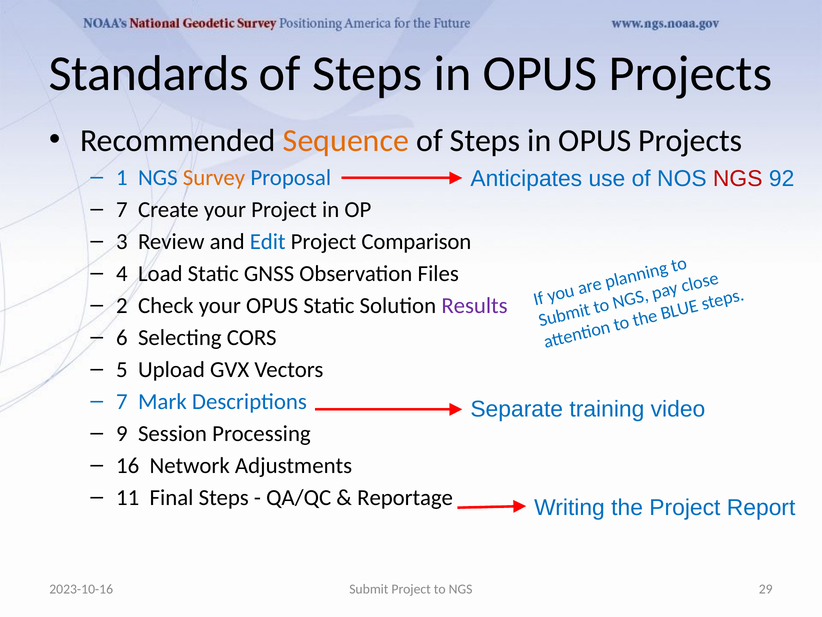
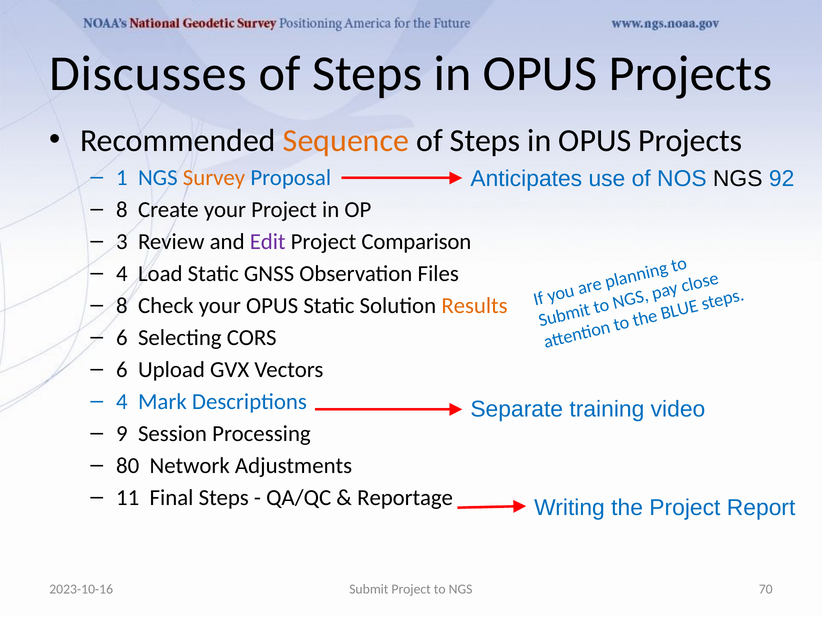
Standards: Standards -> Discusses (148, 73)
NGS colour: red -> black (738, 178)
7: 7 -> 8 (122, 209)
Edit colour: blue -> purple (268, 241)
2: 2 -> 8 (122, 305)
Results colour: purple -> orange (475, 305)
5: 5 -> 6 (122, 369)
7: 7 -> 4 (122, 401)
16: 16 -> 80 (128, 465)
29: 29 -> 70 (766, 589)
